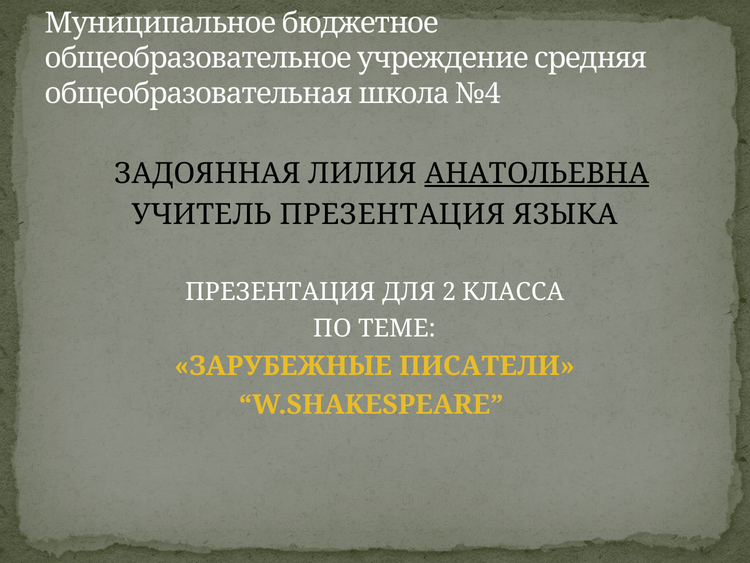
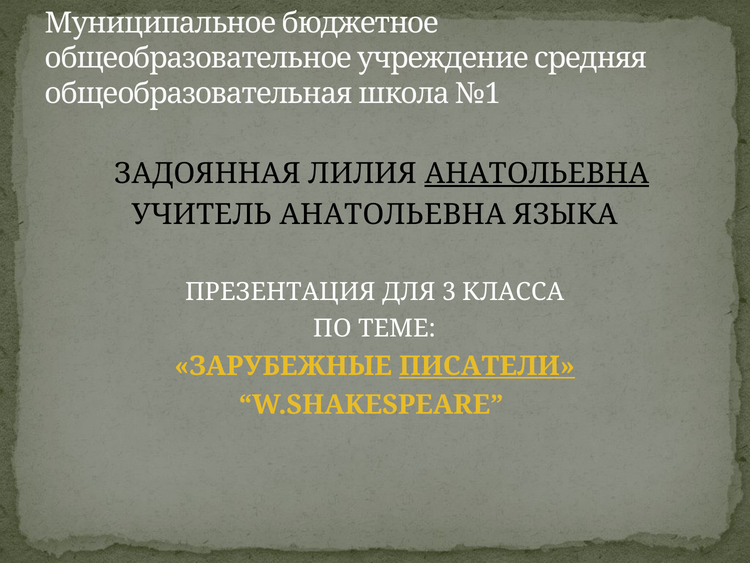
№4: №4 -> №1 (478, 93)
УЧИТЕЛЬ ПРЕЗЕНТАЦИЯ: ПРЕЗЕНТАЦИЯ -> АНАТОЛЬЕВНА (393, 215)
2: 2 -> 3 (449, 292)
ПИСАТЕЛИ underline: none -> present (487, 366)
